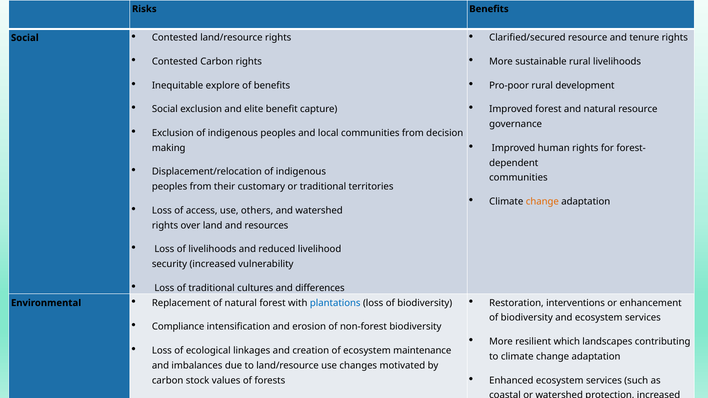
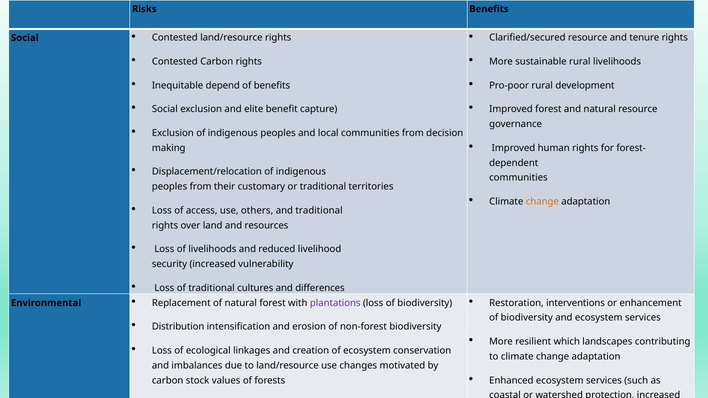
explore: explore -> depend (223, 85)
and watershed: watershed -> traditional (319, 211)
plantations colour: blue -> purple (335, 303)
Compliance: Compliance -> Distribution (178, 327)
maintenance: maintenance -> conservation (422, 351)
